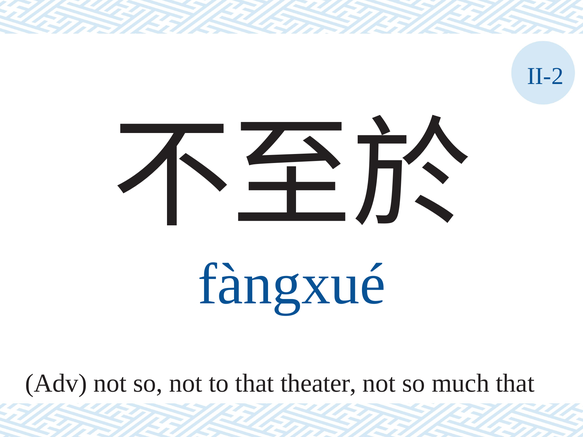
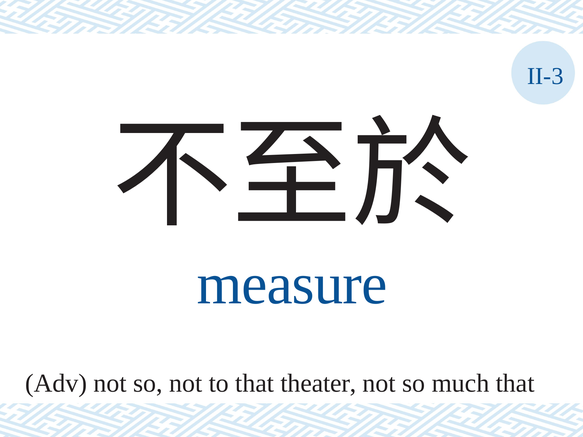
II-2: II-2 -> II-3 (545, 76)
fàngxué: fàngxué -> measure (292, 285)
